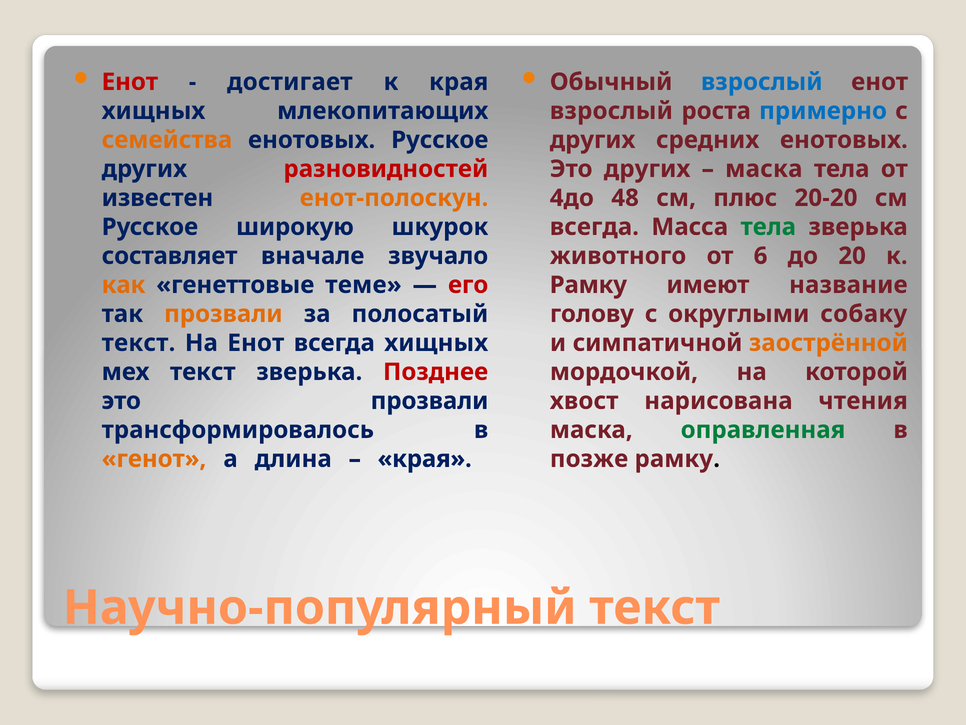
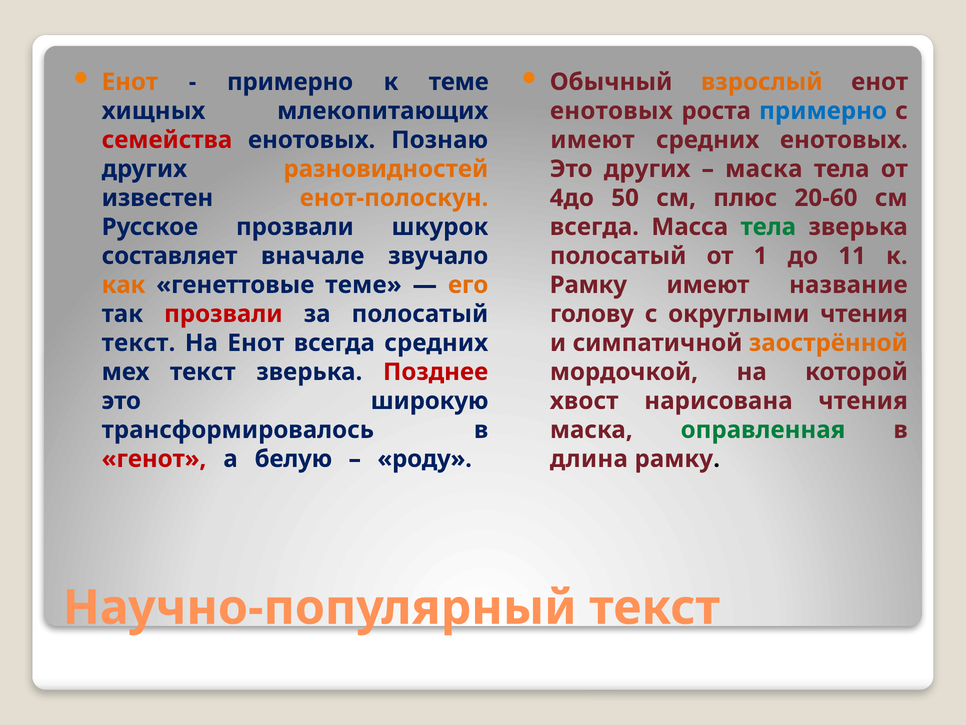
Енот colour: red -> orange (130, 82)
достигает: достигает -> примерно (290, 82)
к края: края -> теме (459, 82)
взрослый colour: blue -> orange (762, 82)
взрослый: взрослый -> енотовых (611, 111)
семейства colour: orange -> red (167, 140)
енотовых Русское: Русское -> Познаю (440, 140)
других: других -> имеют (592, 140)
разновидностей colour: red -> orange (386, 169)
48: 48 -> 50 (625, 198)
20-20: 20-20 -> 20-60 (826, 198)
Русское широкую: широкую -> прозвали (295, 227)
животного: животного -> полосатый (618, 256)
6: 6 -> 1 (761, 256)
20: 20 -> 11 (852, 256)
его colour: red -> orange (468, 285)
прозвали colour: orange -> red (223, 314)
округлыми собаку: собаку -> чтения (864, 314)
всегда хищных: хищных -> средних (436, 343)
это прозвали: прозвали -> широкую (430, 401)
генот colour: orange -> red (154, 459)
длина: длина -> белую (293, 459)
края: края -> роду (425, 459)
позже: позже -> длина (589, 459)
